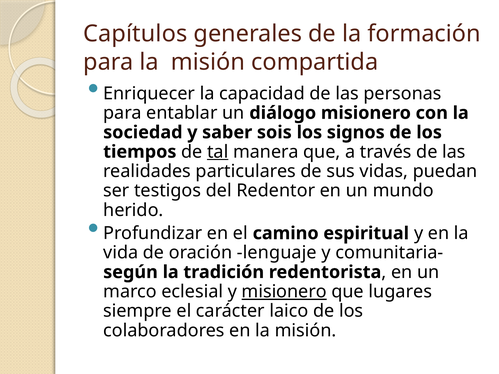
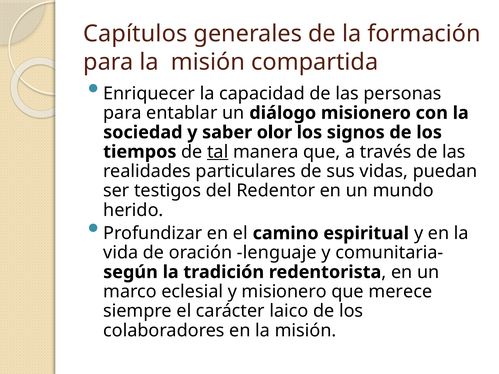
sois: sois -> olor (274, 132)
misionero underline: present -> none (284, 292)
lugares: lugares -> merece (400, 292)
